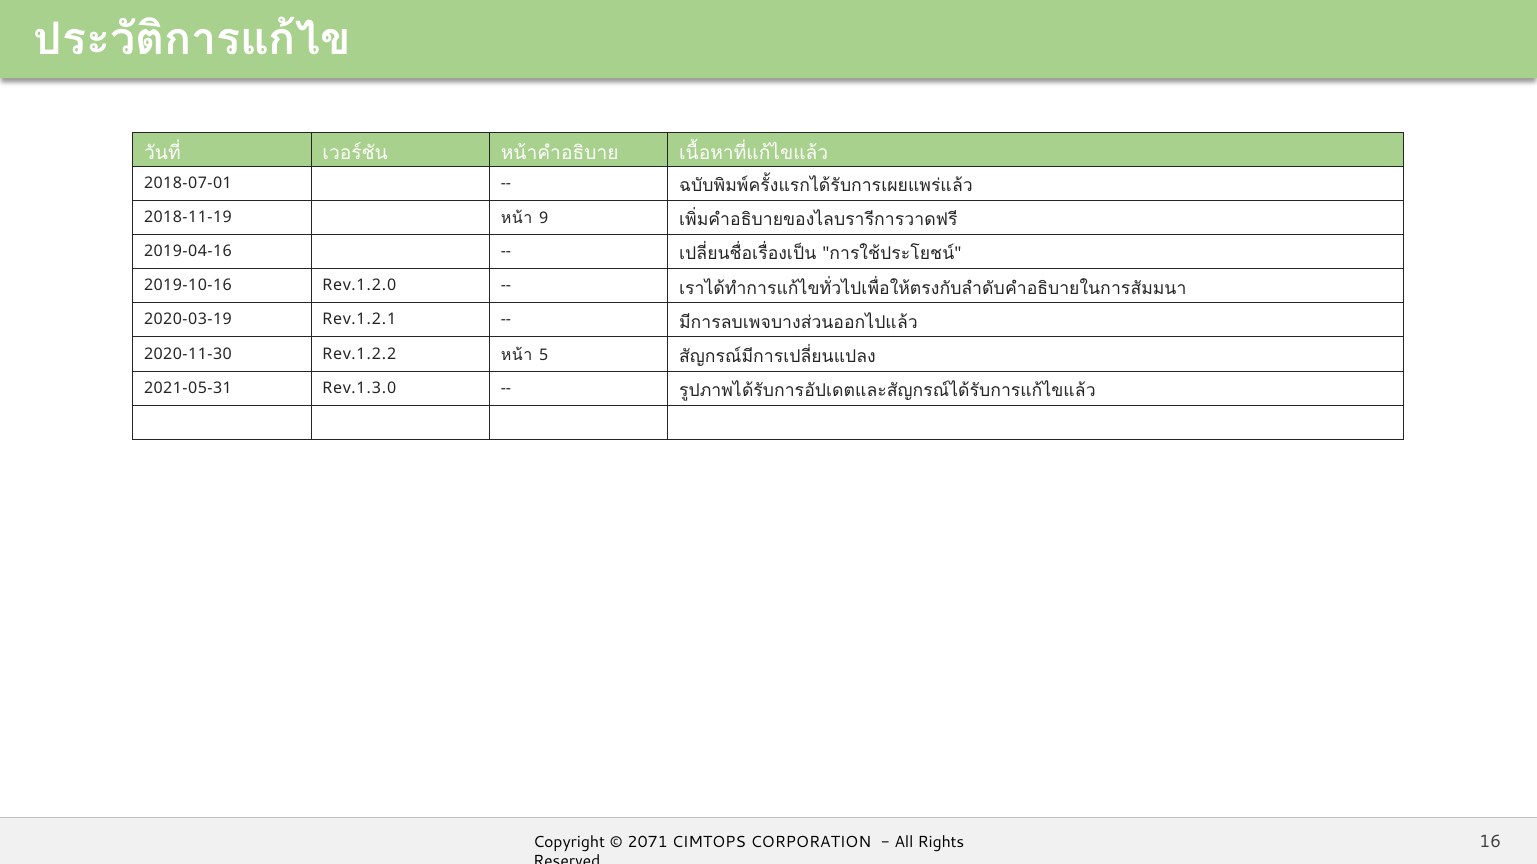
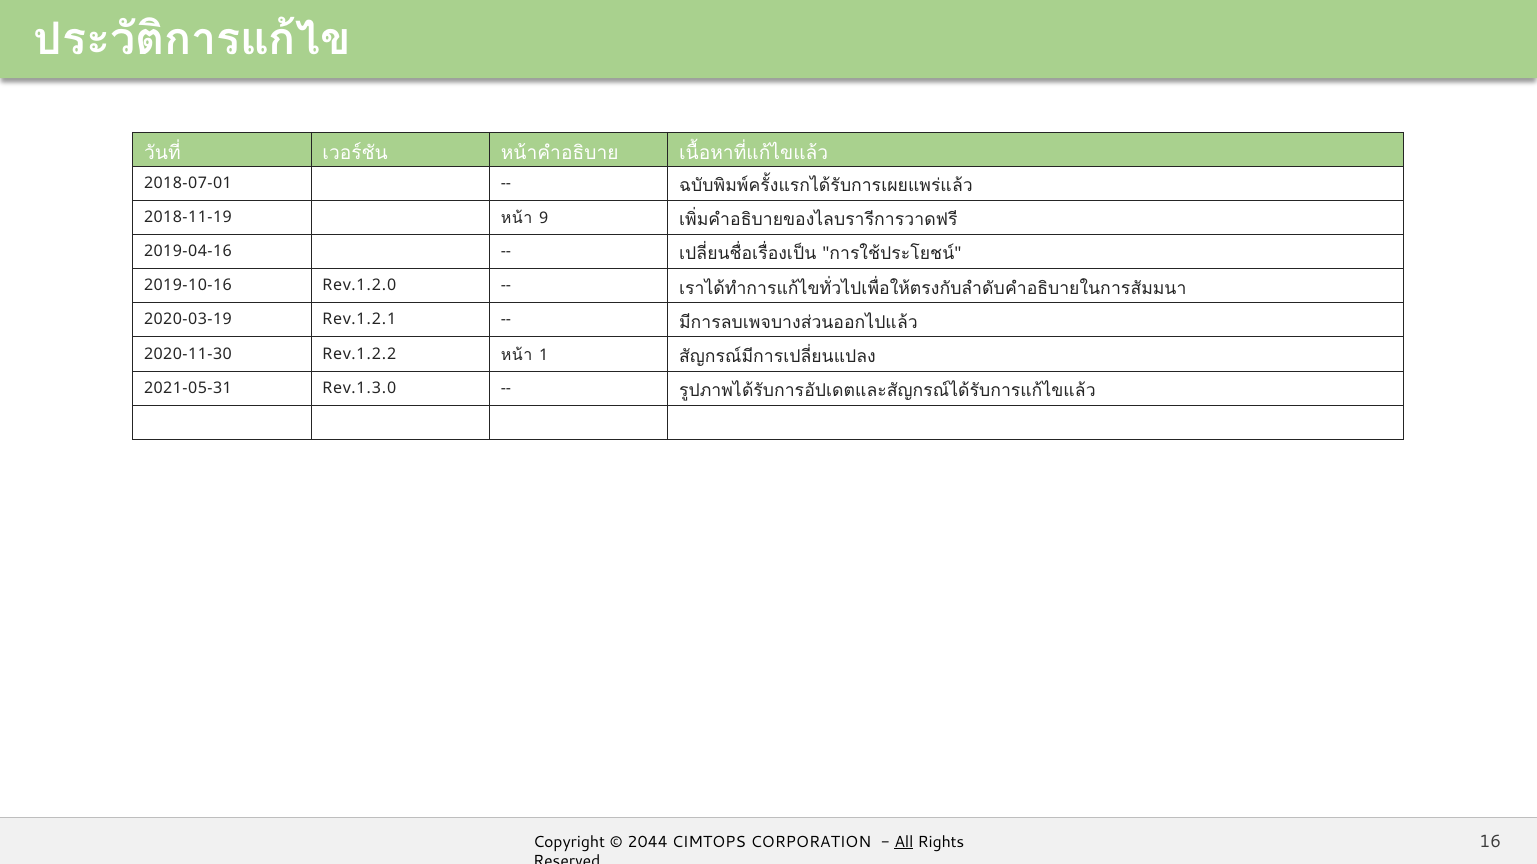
5: 5 -> 1 (544, 355)
2071: 2071 -> 2044 (648, 842)
All underline: none -> present (904, 842)
